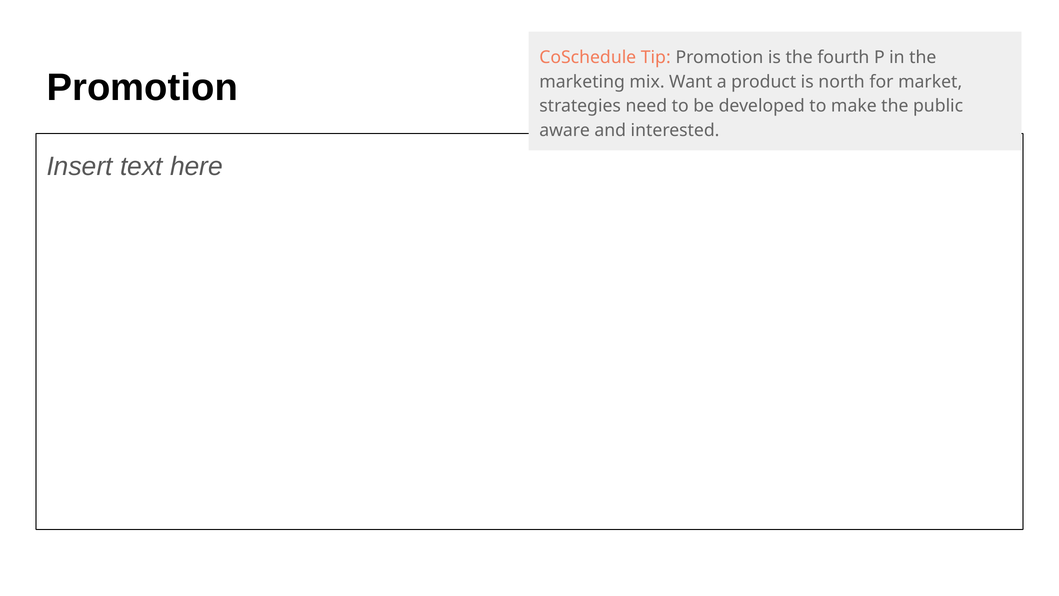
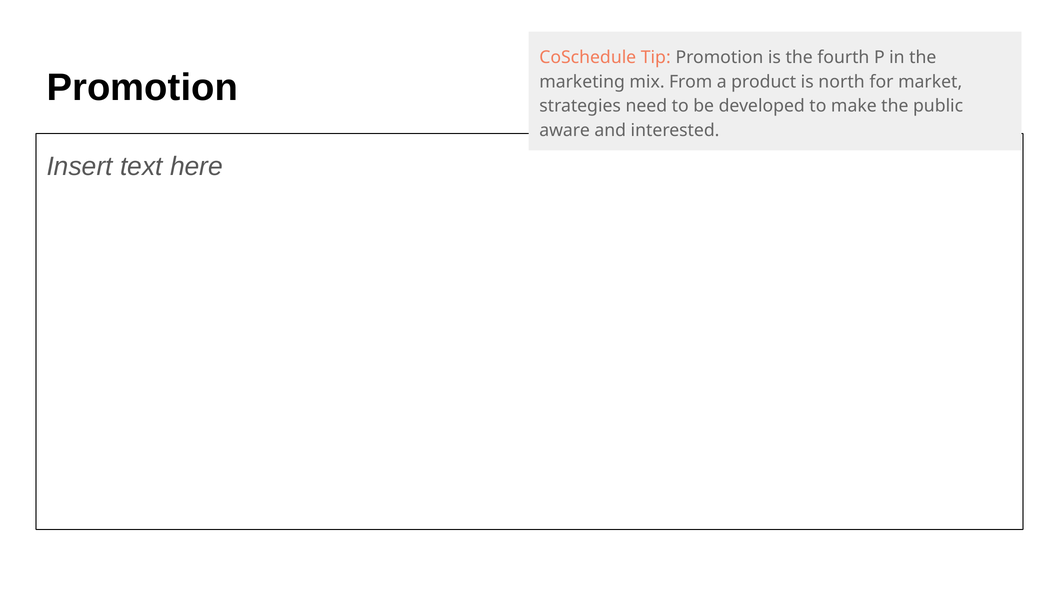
Want: Want -> From (691, 82)
